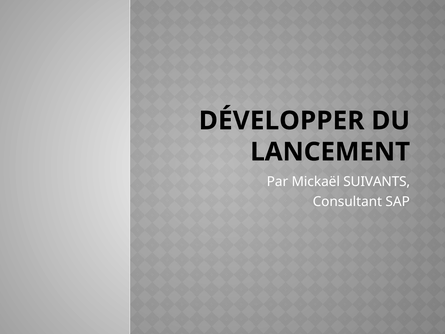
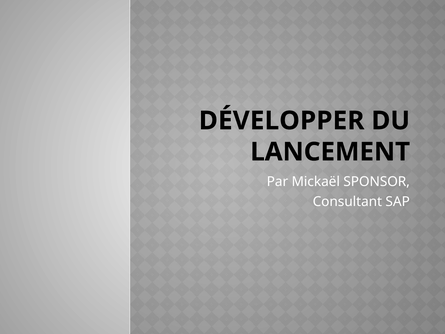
SUIVANTS: SUIVANTS -> SPONSOR (377, 181)
